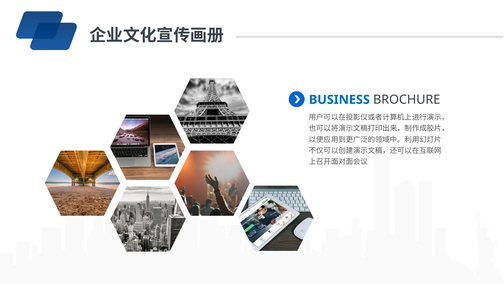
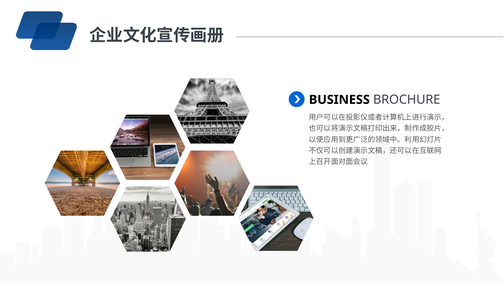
BUSINESS colour: blue -> black (339, 100)
